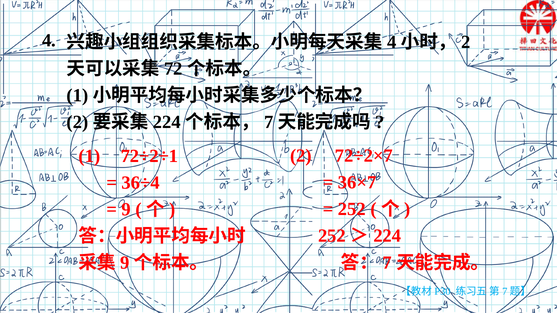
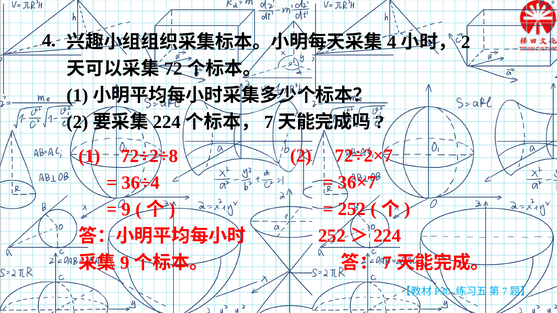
72÷2÷1: 72÷2÷1 -> 72÷2÷8 (149, 156)
